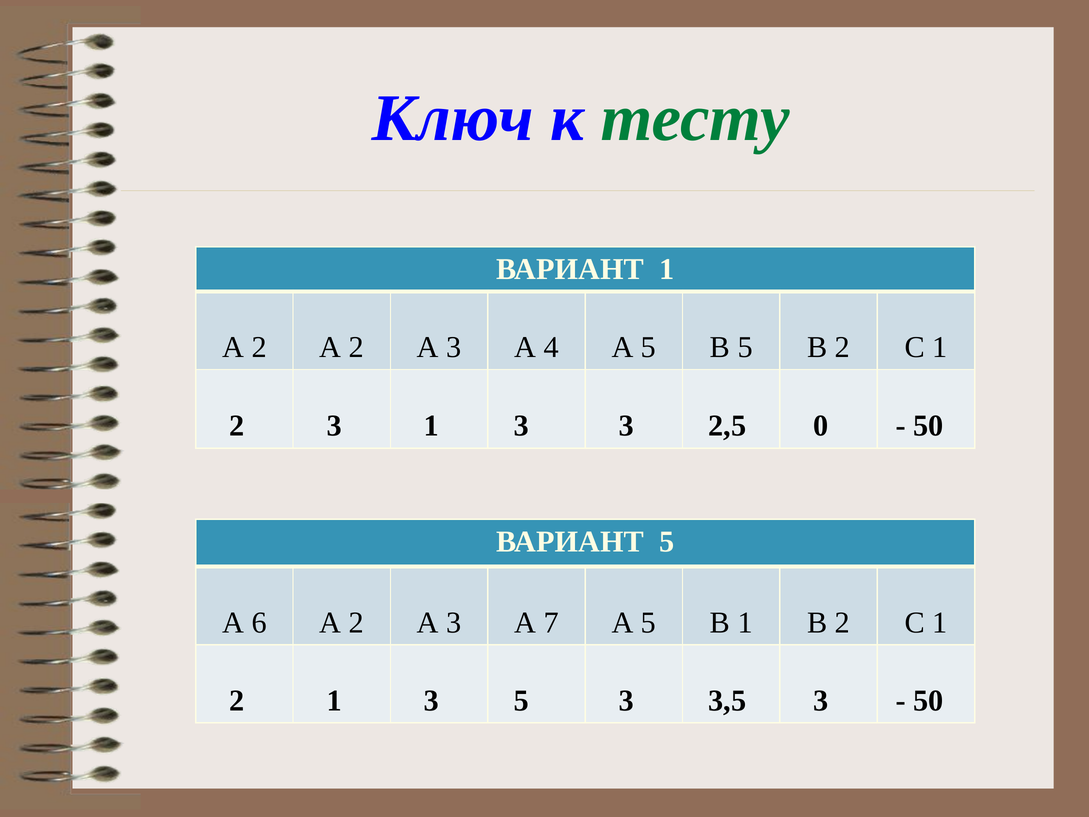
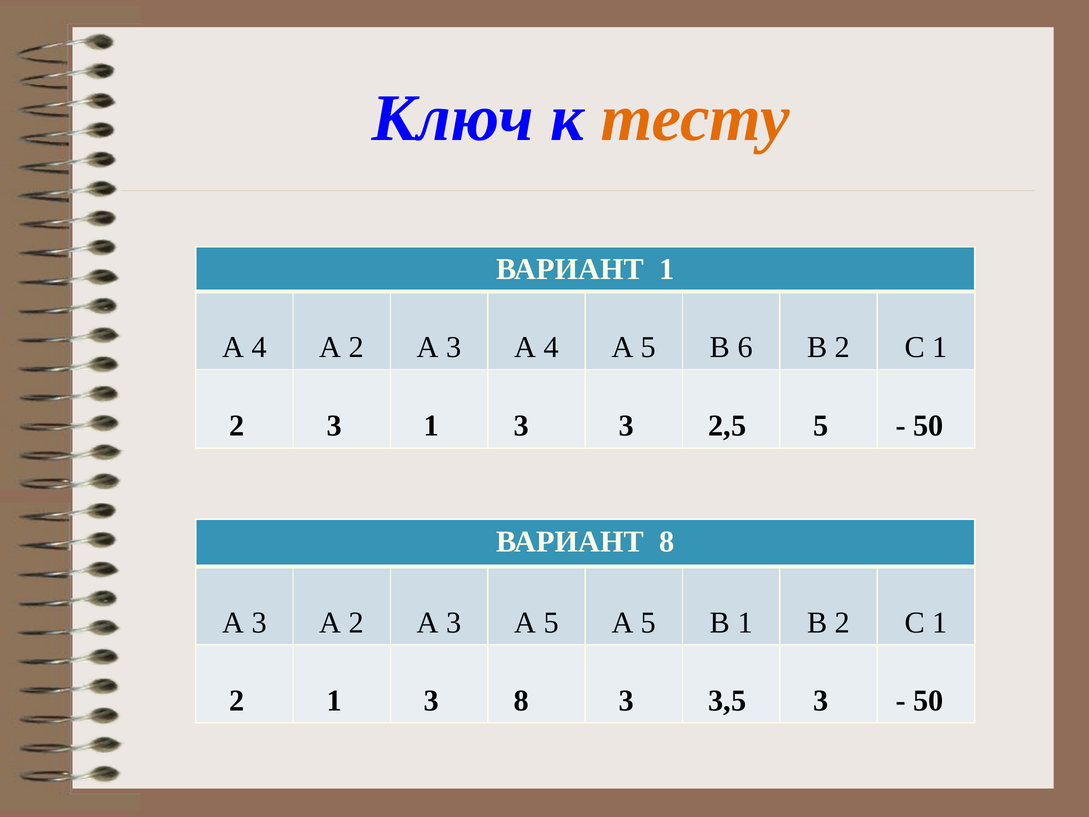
тесту colour: green -> orange (695, 118)
2: 2 -> 4 (259, 347)
В 5: 5 -> 6 (745, 347)
2,5 0: 0 -> 5 (821, 425)
ВАРИАНТ 5: 5 -> 8 (667, 541)
6: 6 -> 3 (259, 623)
3 А 7: 7 -> 5 (551, 623)
3 5: 5 -> 8 (521, 701)
